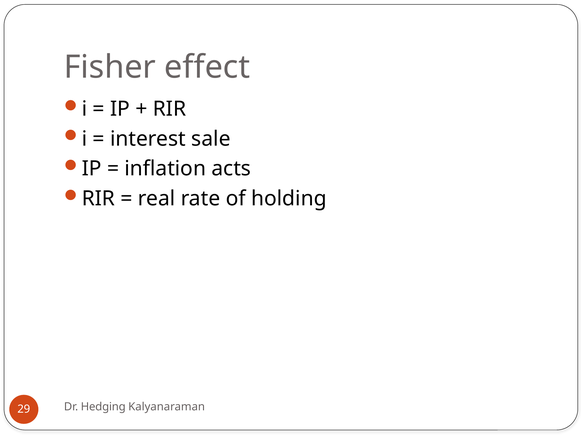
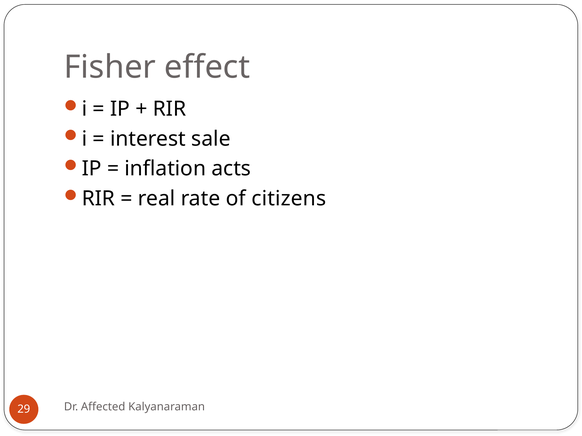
holding: holding -> citizens (289, 199)
Hedging: Hedging -> Affected (103, 407)
